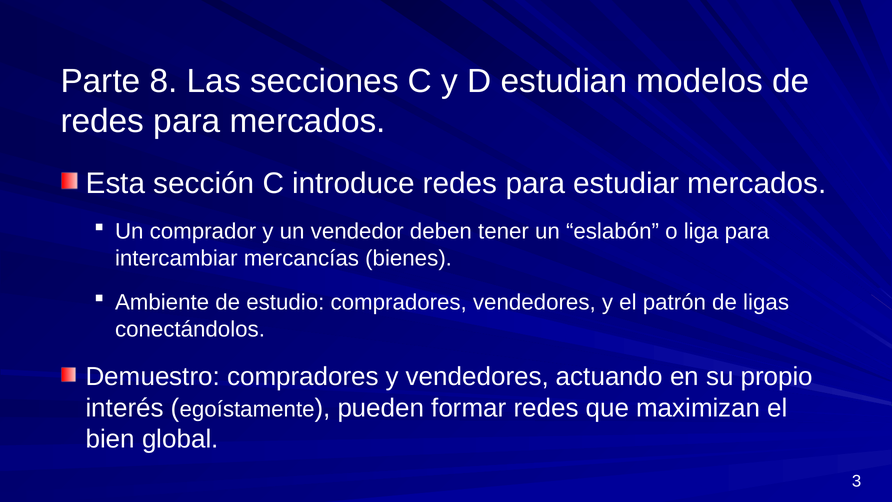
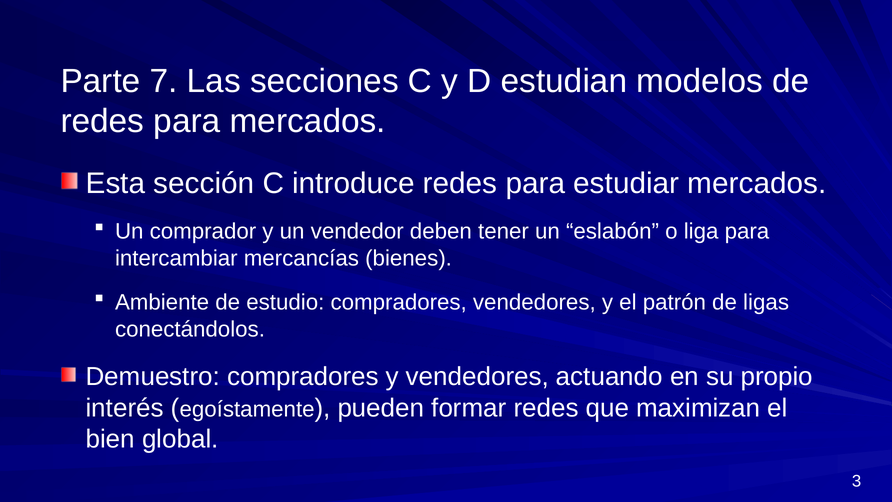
8: 8 -> 7 (164, 81)
